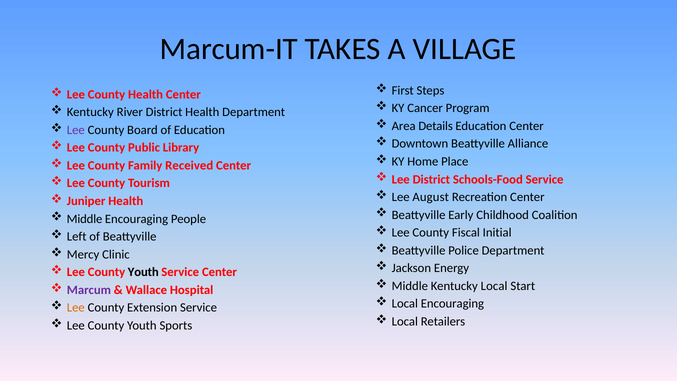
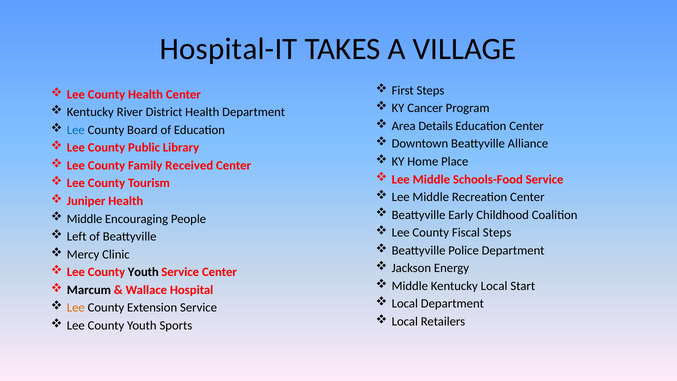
Marcum-IT: Marcum-IT -> Hospital-IT (229, 49)
Lee colour: purple -> blue (76, 130)
District: District -> Middle (431, 179)
August: August -> Middle (431, 197)
Fiscal Initial: Initial -> Steps (497, 233)
Marcum colour: purple -> black (89, 290)
Local Encouraging: Encouraging -> Department (452, 304)
